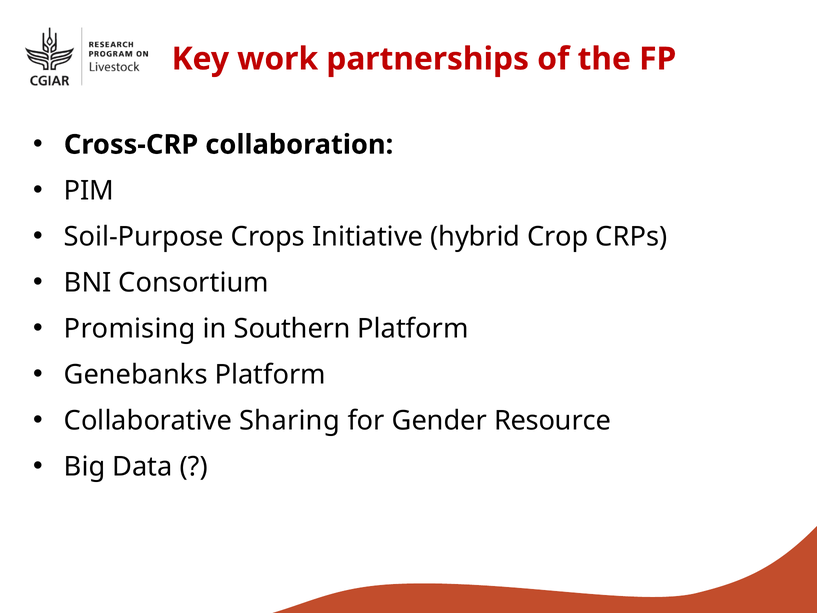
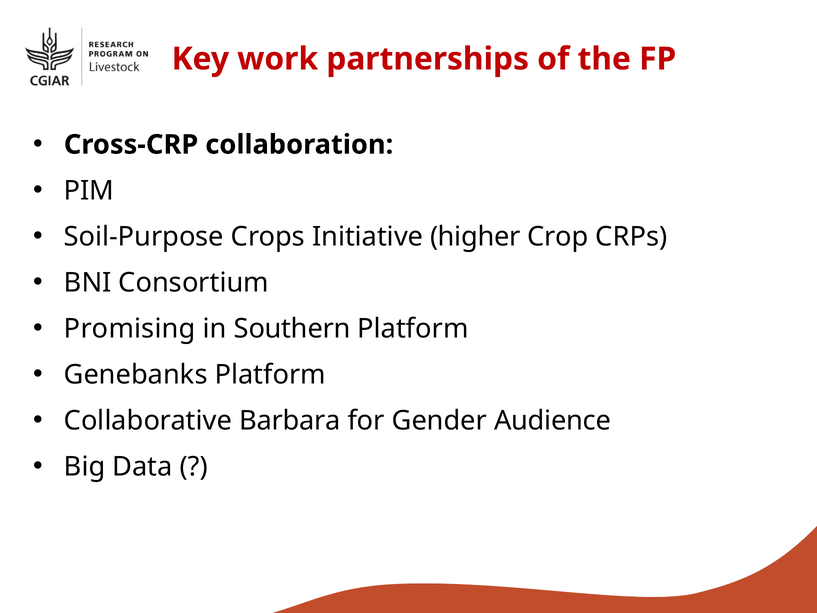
hybrid: hybrid -> higher (475, 237)
Sharing: Sharing -> Barbara (290, 421)
Resource: Resource -> Audience (552, 421)
